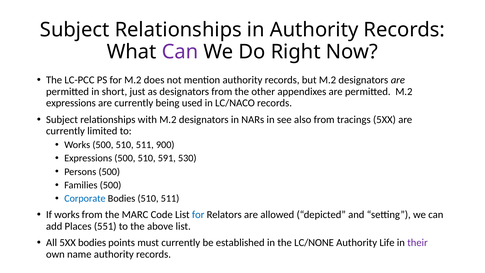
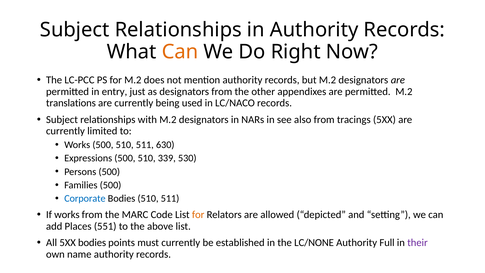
Can colour: purple -> orange (180, 52)
short: short -> entry (114, 92)
expressions: expressions -> translations (71, 103)
900: 900 -> 630 (165, 145)
591: 591 -> 339 (167, 158)
for colour: blue -> orange (198, 215)
Life: Life -> Full (387, 243)
